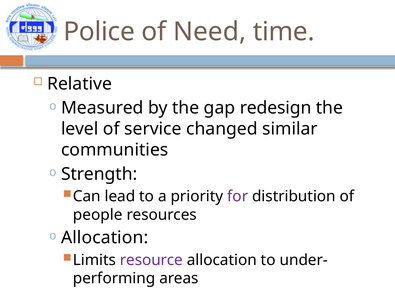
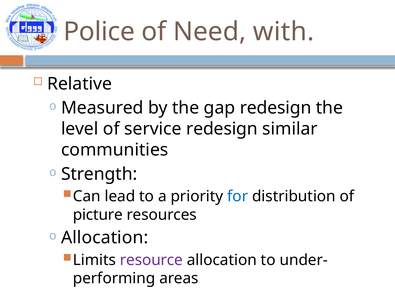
time: time -> with (284, 32)
service changed: changed -> redesign (222, 129)
for colour: purple -> blue (238, 196)
people: people -> picture (98, 215)
